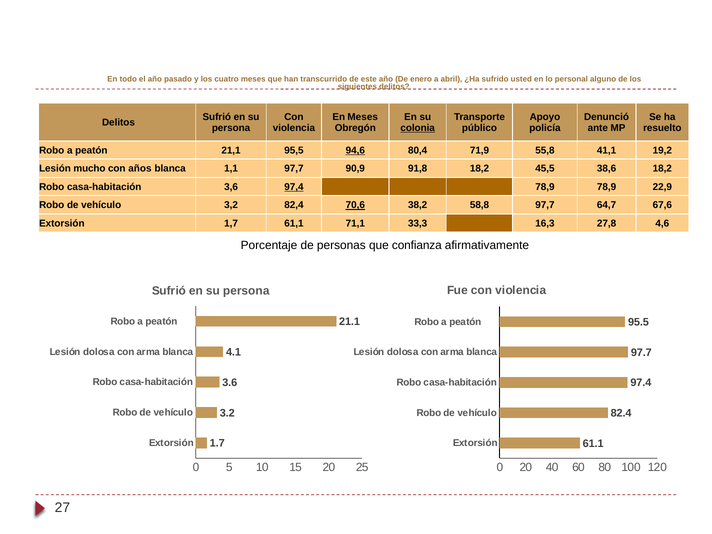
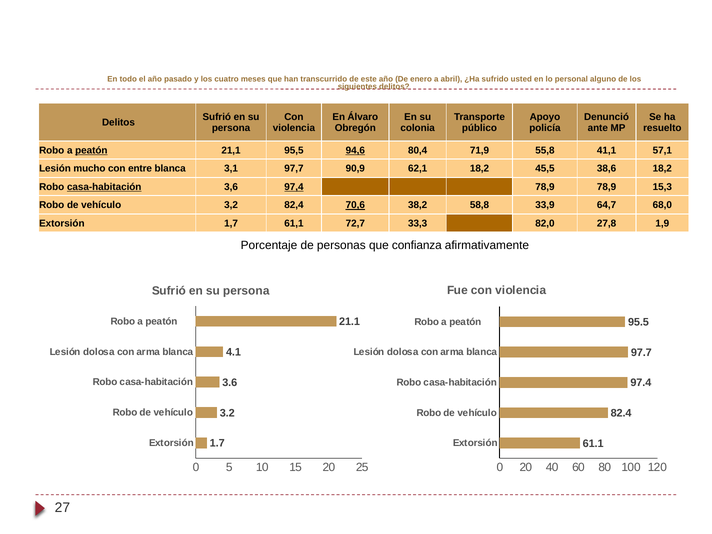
En Meses: Meses -> Álvaro (363, 117)
colonia underline: present -> none (418, 128)
peatón underline: none -> present (91, 150)
19,2: 19,2 -> 57,1 (662, 150)
años: años -> entre (140, 169)
1,1: 1,1 -> 3,1 (231, 169)
91,8: 91,8 -> 62,1 (418, 169)
casa-habitación underline: none -> present (104, 187)
22,9: 22,9 -> 15,3 (662, 187)
58,8 97,7: 97,7 -> 33,9 (545, 205)
67,6: 67,6 -> 68,0 (662, 205)
71,1: 71,1 -> 72,7 (355, 223)
16,3: 16,3 -> 82,0 (545, 223)
4,6: 4,6 -> 1,9 (662, 223)
